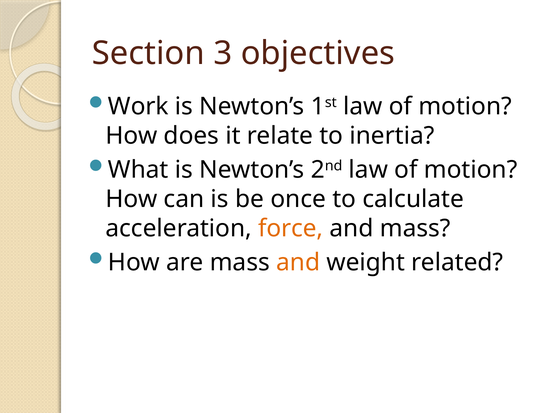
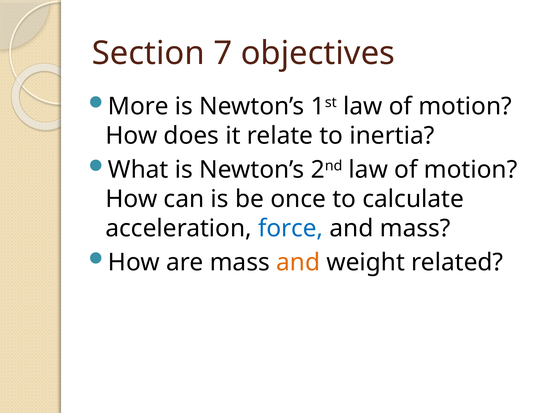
3: 3 -> 7 (223, 53)
Work: Work -> More (138, 106)
force colour: orange -> blue (291, 229)
